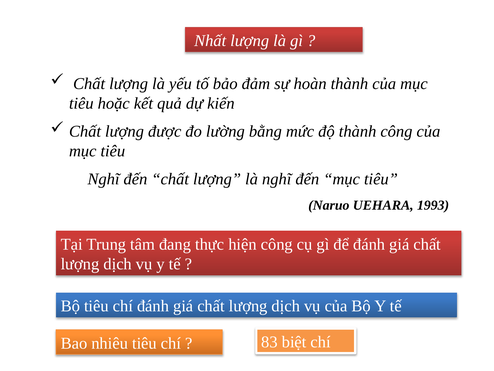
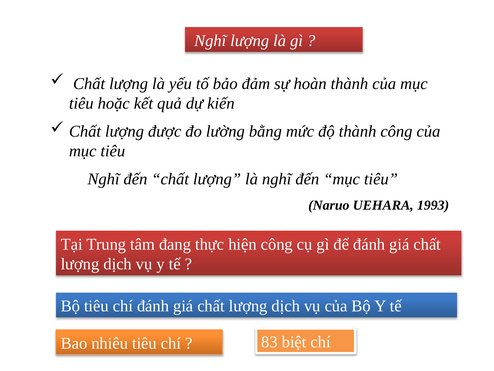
Nhất: Nhất -> Nghĩ (210, 41)
